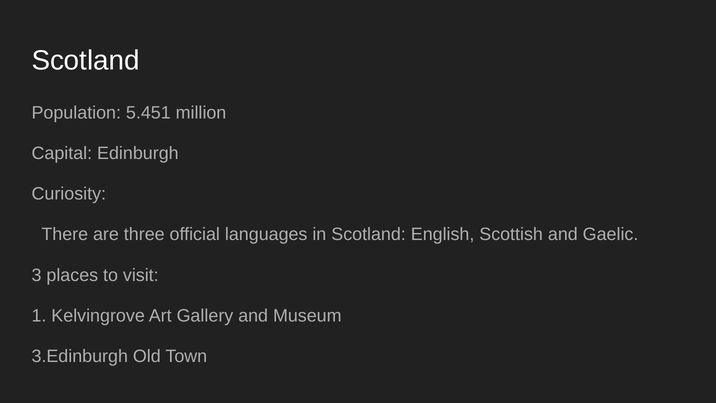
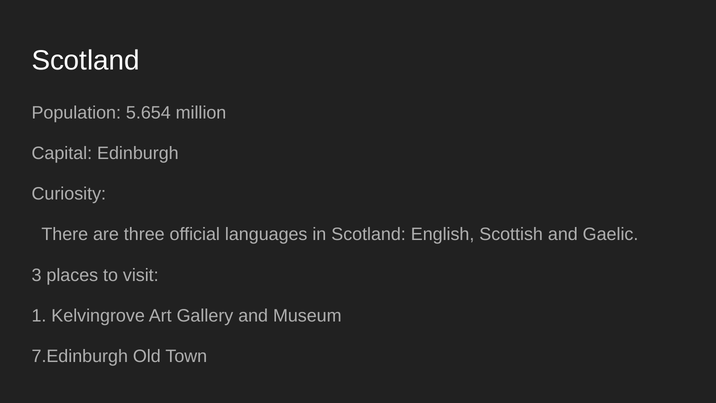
5.451: 5.451 -> 5.654 (148, 113)
3.Edinburgh: 3.Edinburgh -> 7.Edinburgh (80, 356)
